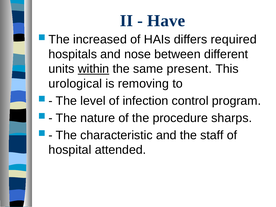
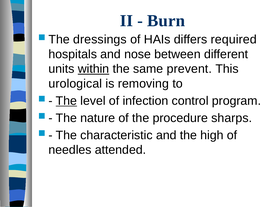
Have: Have -> Burn (166, 21)
increased: increased -> dressings (100, 40)
present: present -> prevent (189, 69)
The underline: none -> present (66, 101)
staff: staff -> high (212, 135)
hospital: hospital -> needles (70, 150)
